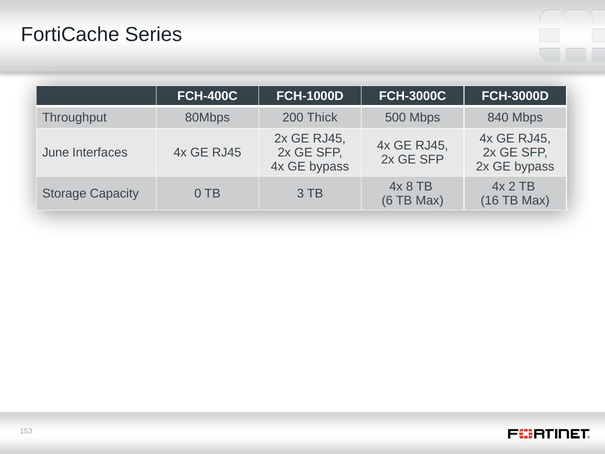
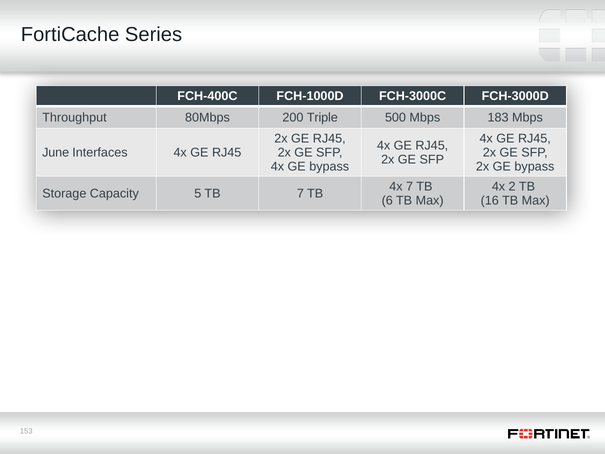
Thick: Thick -> Triple (322, 117)
840: 840 -> 183 (498, 117)
4x 8: 8 -> 7 (410, 186)
0: 0 -> 5 (198, 193)
TB 3: 3 -> 7 (300, 193)
